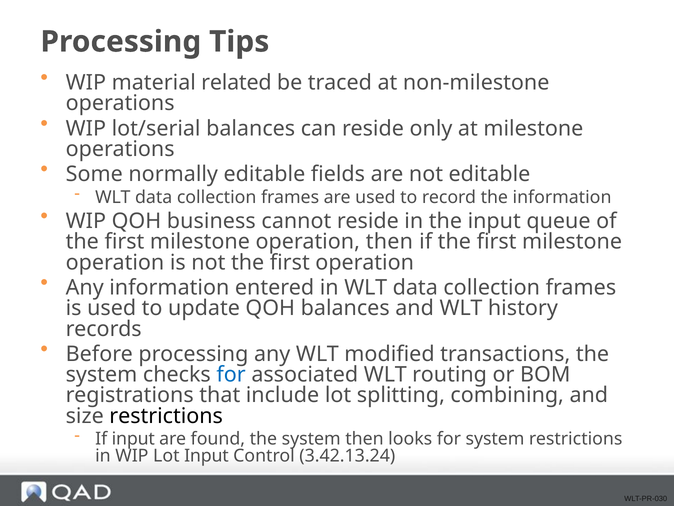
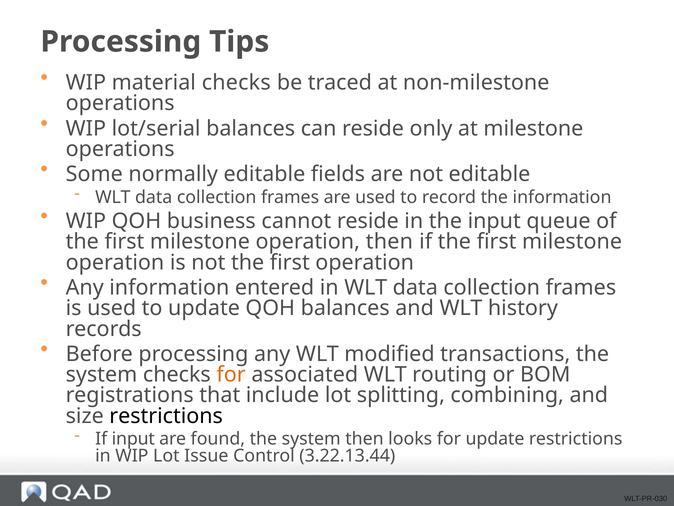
material related: related -> checks (236, 83)
for colour: blue -> orange (231, 374)
for system: system -> update (495, 438)
Lot Input: Input -> Issue (206, 455)
3.42.13.24: 3.42.13.24 -> 3.22.13.44 (347, 455)
